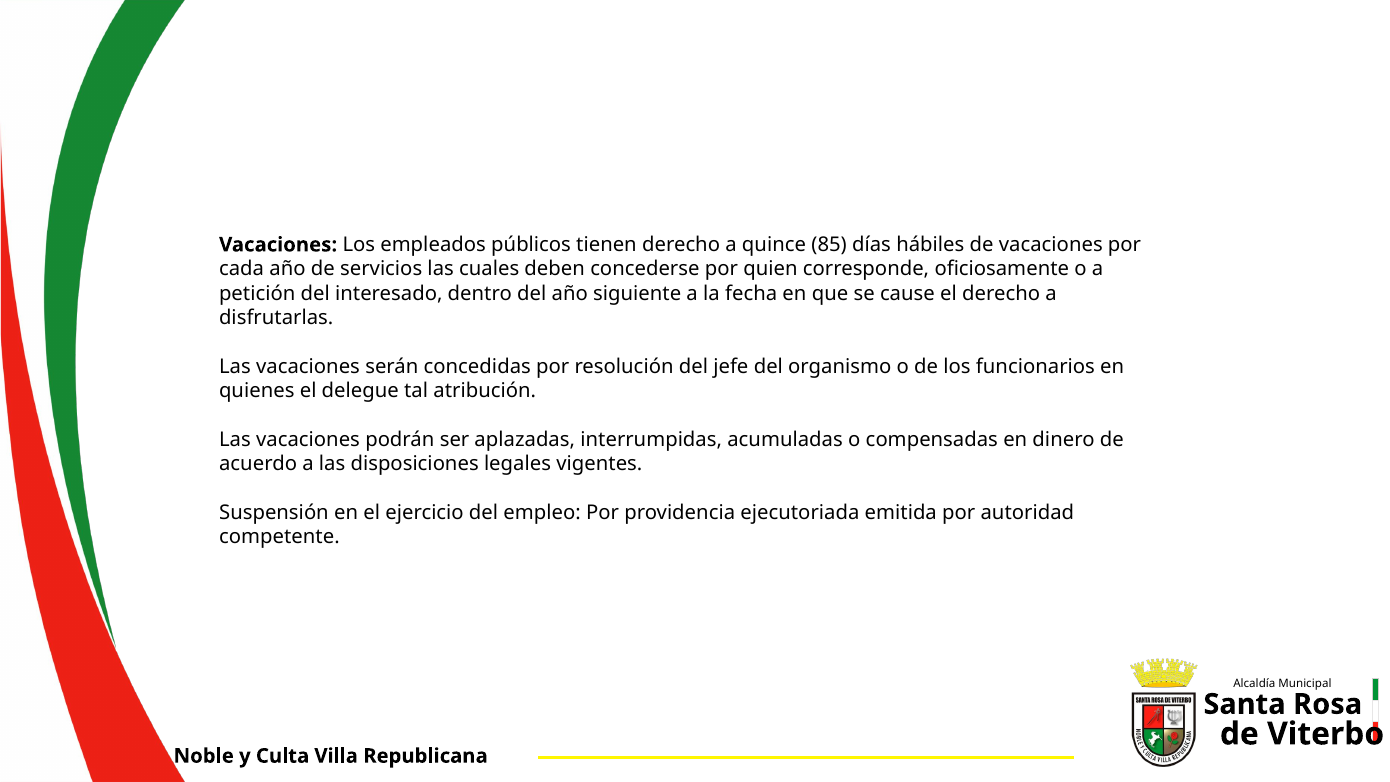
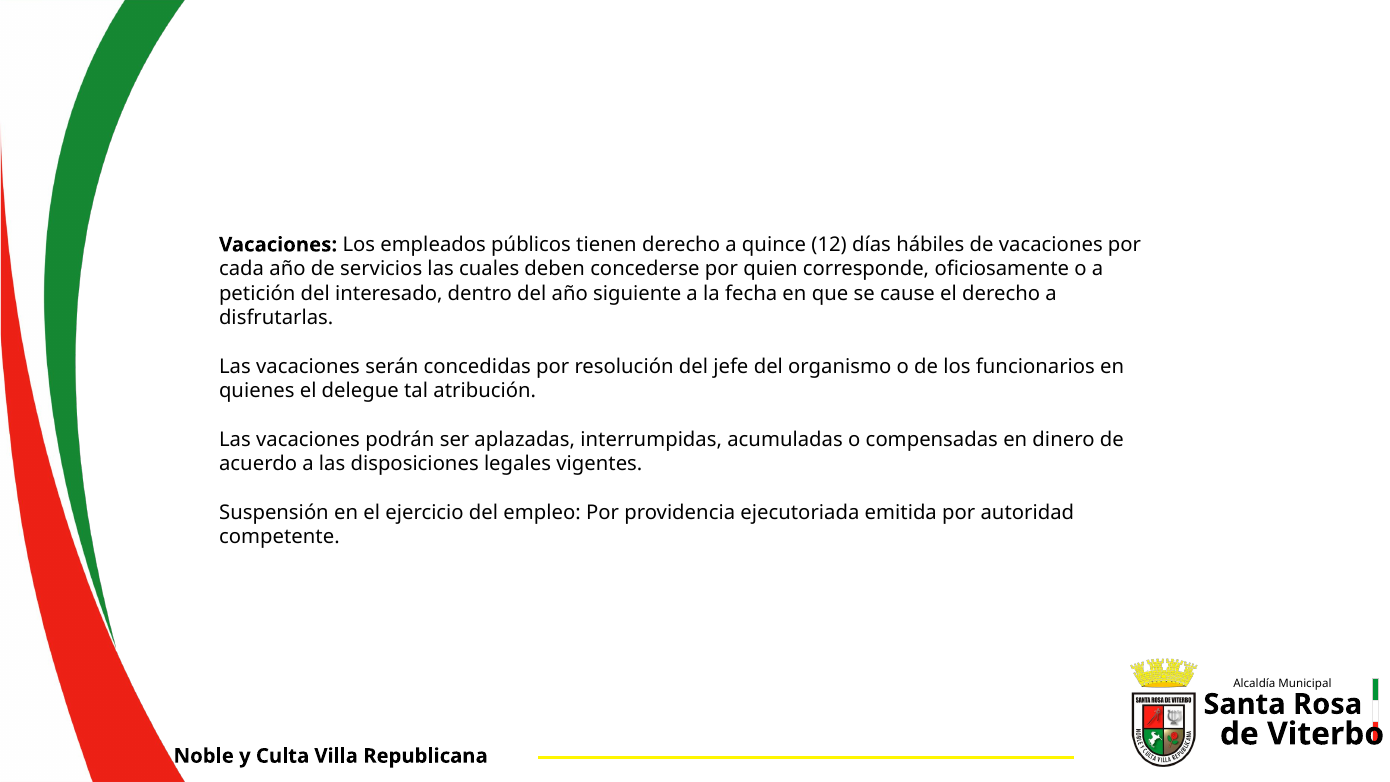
85: 85 -> 12 (829, 245)
